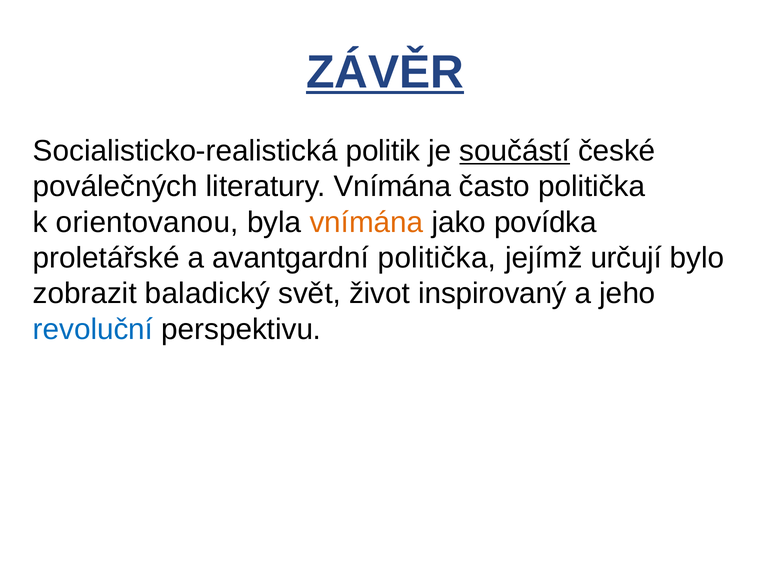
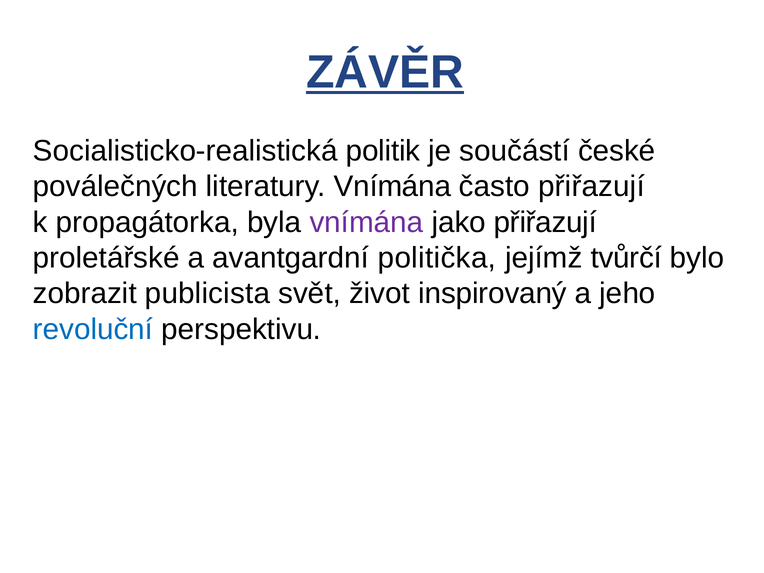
součástí underline: present -> none (515, 151)
často politička: politička -> přiřazují (591, 187)
orientovanou: orientovanou -> propagátorka (147, 222)
vnímána colour: orange -> purple (367, 222)
jako povídka: povídka -> přiřazují (545, 222)
určují: určují -> tvůrčí (626, 258)
baladický: baladický -> publicista (207, 294)
